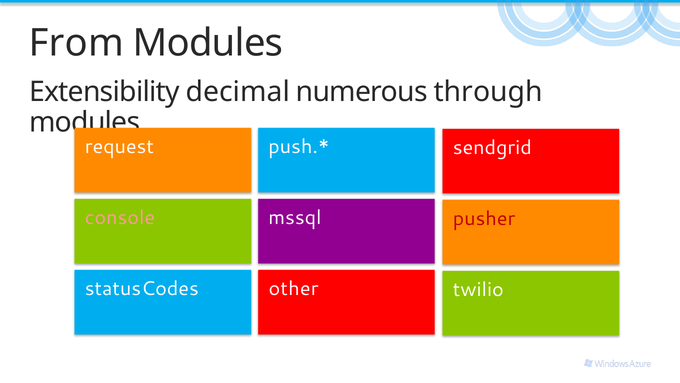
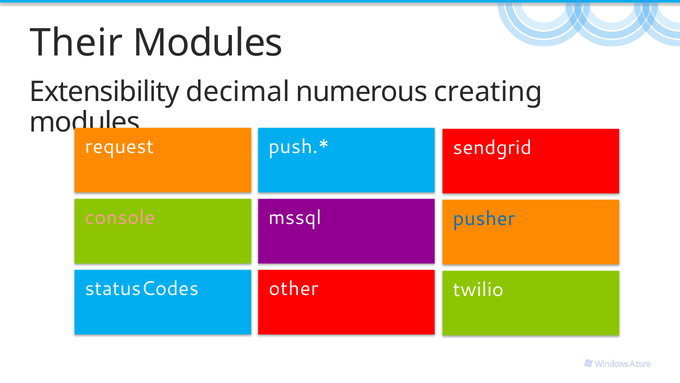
From: From -> Their (76, 43)
through: through -> creating (488, 92)
pusher colour: red -> blue (484, 218)
